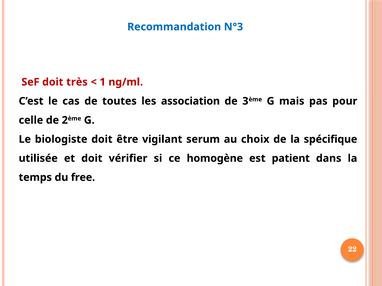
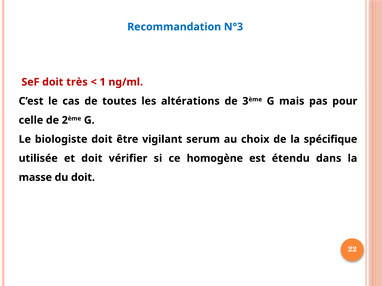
association: association -> altérations (190, 101)
patient: patient -> étendu (291, 159)
temps: temps -> masse (35, 178)
du free: free -> doit (83, 178)
